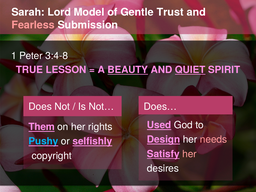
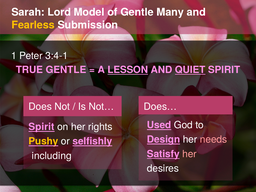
Trust: Trust -> Many (170, 12)
Fearless colour: pink -> yellow (33, 25)
3:4-8: 3:4-8 -> 3:4-1 (57, 56)
TRUE LESSON: LESSON -> GENTLE (66, 70)
BEAUTY: BEAUTY -> LESSON (128, 70)
Them: Them -> Spirit (42, 127)
Pushy colour: light blue -> yellow (43, 141)
copyright: copyright -> including (52, 156)
